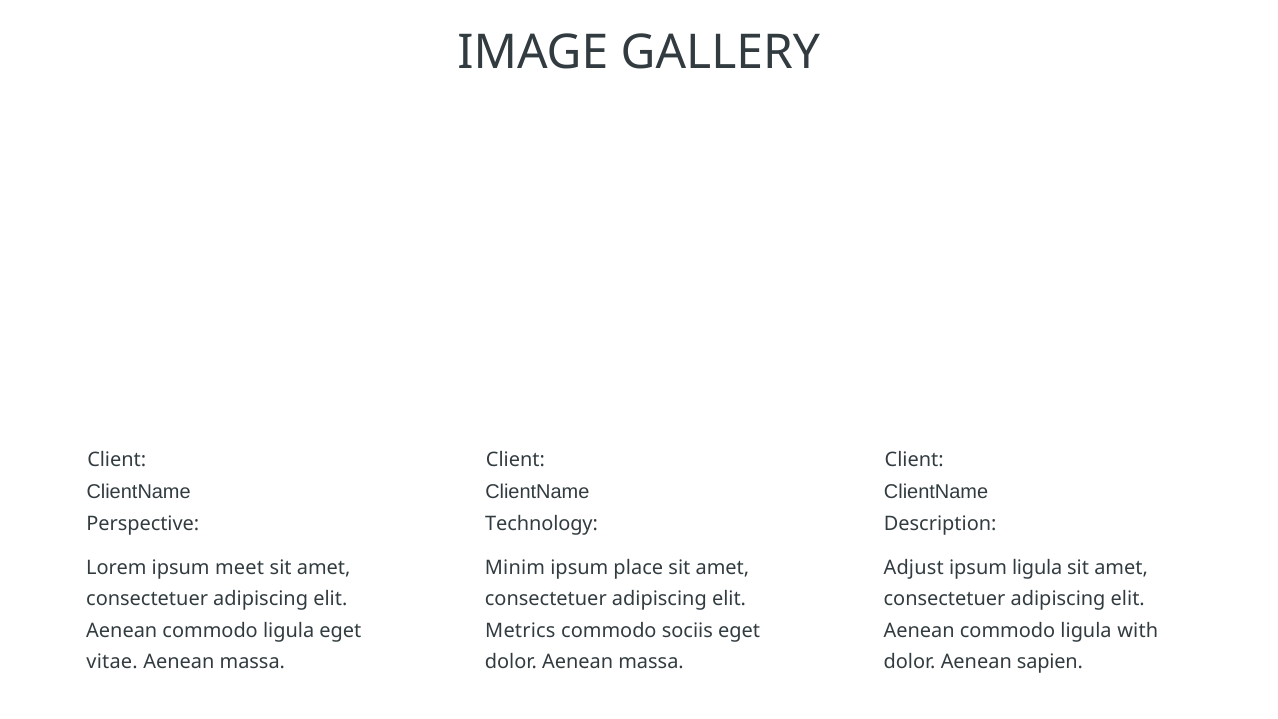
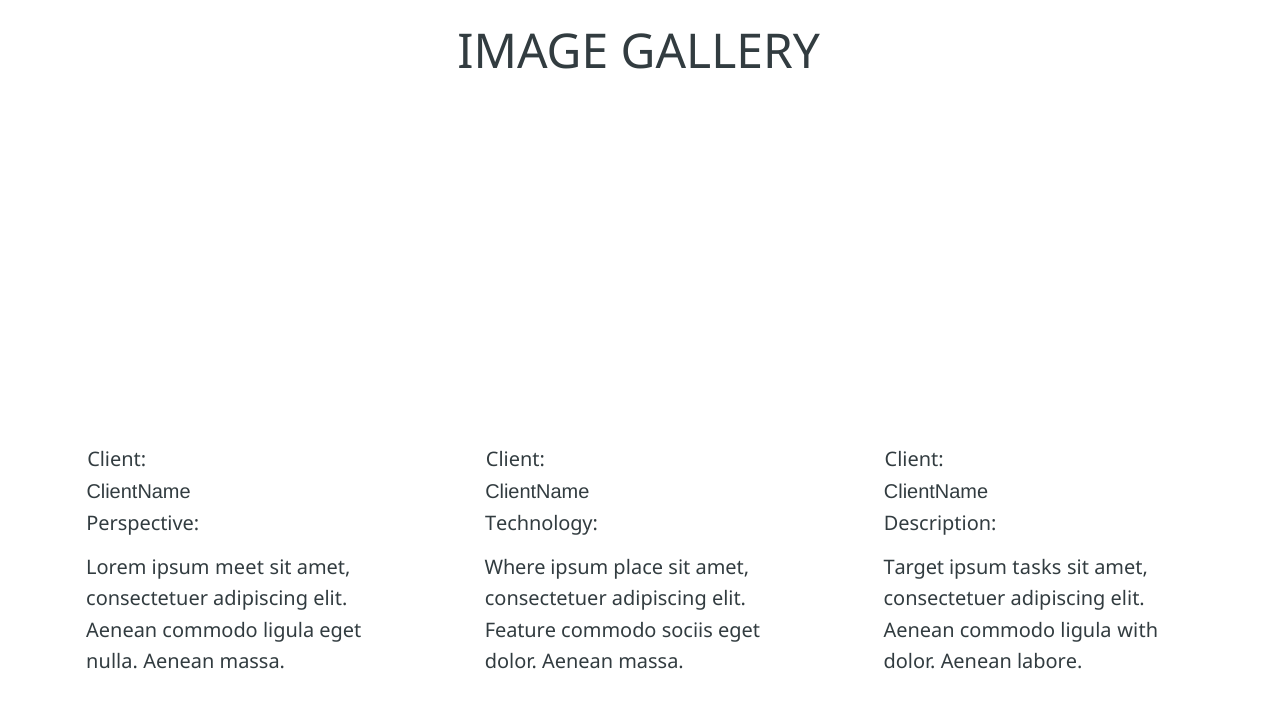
Minim: Minim -> Where (515, 568)
Adjust: Adjust -> Target (914, 568)
ipsum ligula: ligula -> tasks (1037, 568)
Metrics: Metrics -> Feature (521, 630)
vitae: vitae -> nulla (112, 661)
sapien: sapien -> labore (1050, 661)
